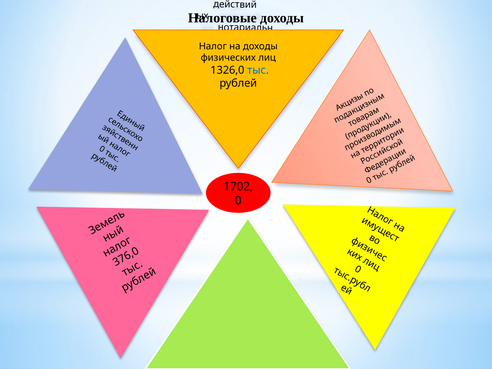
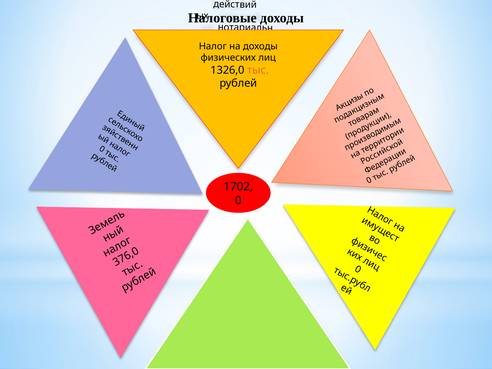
тыс colour: blue -> orange (258, 70)
